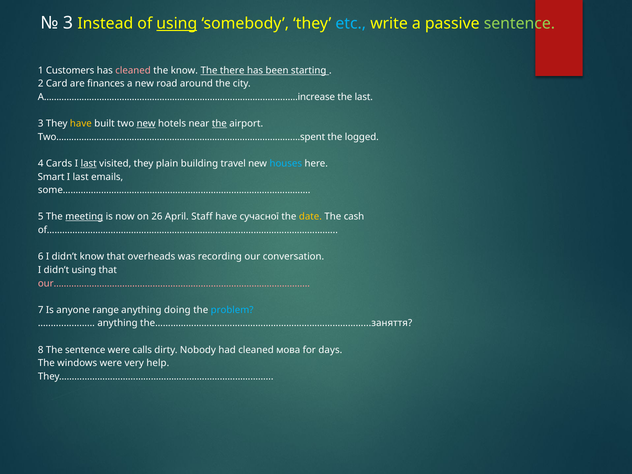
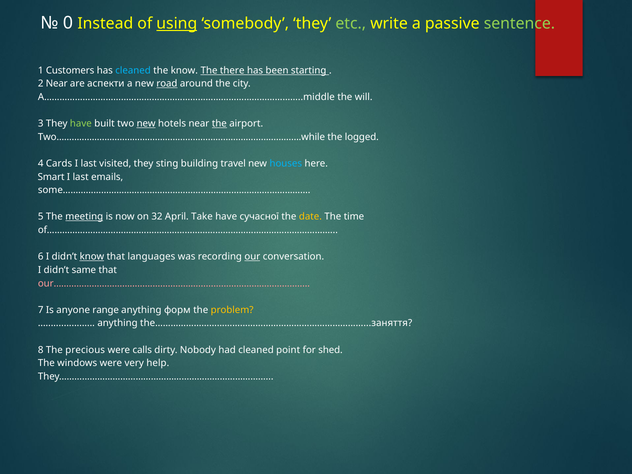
3: 3 -> 0 (68, 23)
etc colour: light blue -> light green (351, 24)
cleaned colour: pink -> light blue (133, 70)
2 Card: Card -> Near (57, 84)
finances: finances -> аспекти (106, 84)
road underline: none -> present (167, 84)
A………………………………………………………………………………………..increase: A………………………………………………………………………………………..increase -> A………………………………………………………………………………………..middle (186, 97)
the last: last -> will (364, 97)
have colour: yellow -> light green (81, 124)
Two…………………………………………………………………………………….spent: Two…………………………………………………………………………………….spent -> Two…………………………………………………………………………………….while (181, 137)
last underline: present -> none (89, 164)
plain: plain -> sting (167, 164)
26: 26 -> 32 (157, 217)
Staff: Staff -> Take (202, 217)
cash: cash -> time (354, 217)
know underline: none -> present (92, 257)
overheads: overheads -> languages (151, 257)
our underline: none -> present (252, 257)
didn’t using: using -> same (84, 270)
doing: doing -> форм (177, 310)
problem colour: light blue -> yellow (232, 310)
The sentence: sentence -> precious (85, 350)
мова: мова -> point (288, 350)
days: days -> shed (330, 350)
